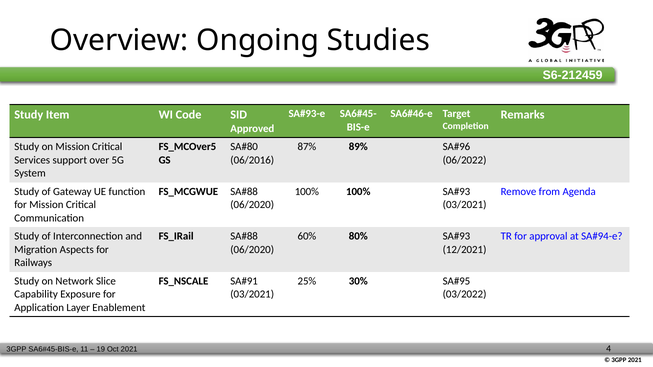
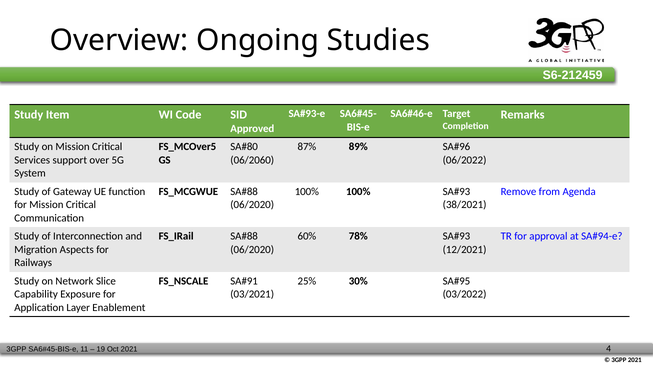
06/2016: 06/2016 -> 06/2060 (252, 160)
03/2021: 03/2021 -> 38/2021 (465, 205)
80%: 80% -> 78% (358, 236)
